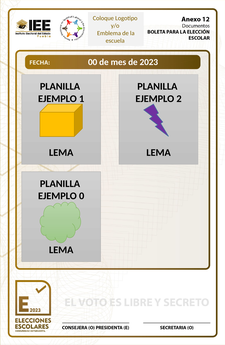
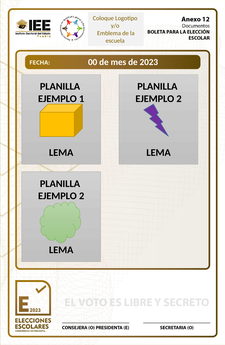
0: 0 -> 2 (82, 196)
